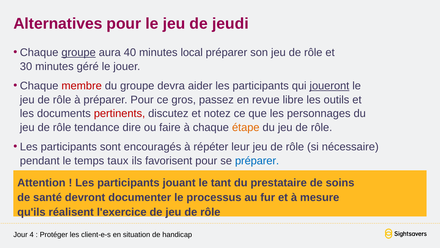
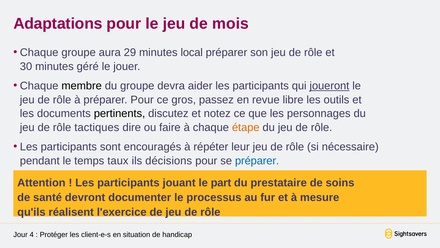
Alternatives: Alternatives -> Adaptations (58, 24)
jeudi: jeudi -> mois (230, 24)
groupe underline: present -> none (79, 52)
40: 40 -> 29 (130, 52)
membre colour: red -> black (82, 86)
pertinents colour: red -> black (119, 113)
tendance: tendance -> tactiques (97, 127)
favorisent: favorisent -> décisions (169, 160)
tant: tant -> part (221, 183)
